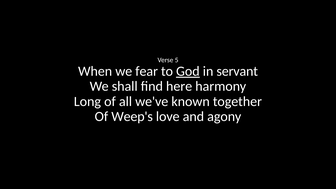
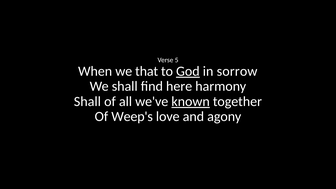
fear: fear -> that (147, 71)
servant: servant -> sorrow (237, 71)
Long: Long -> Shall (87, 101)
known underline: none -> present (191, 101)
